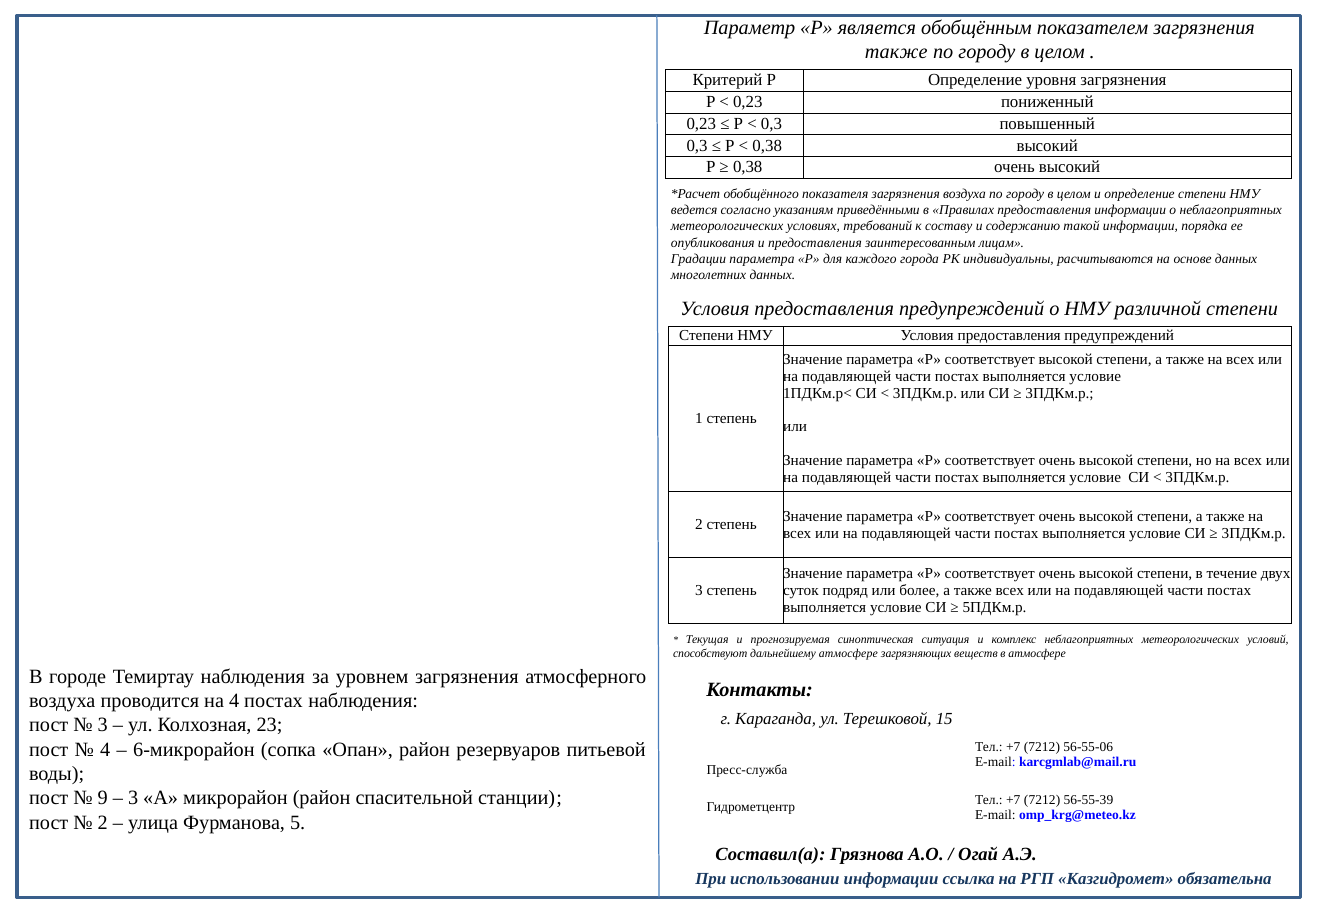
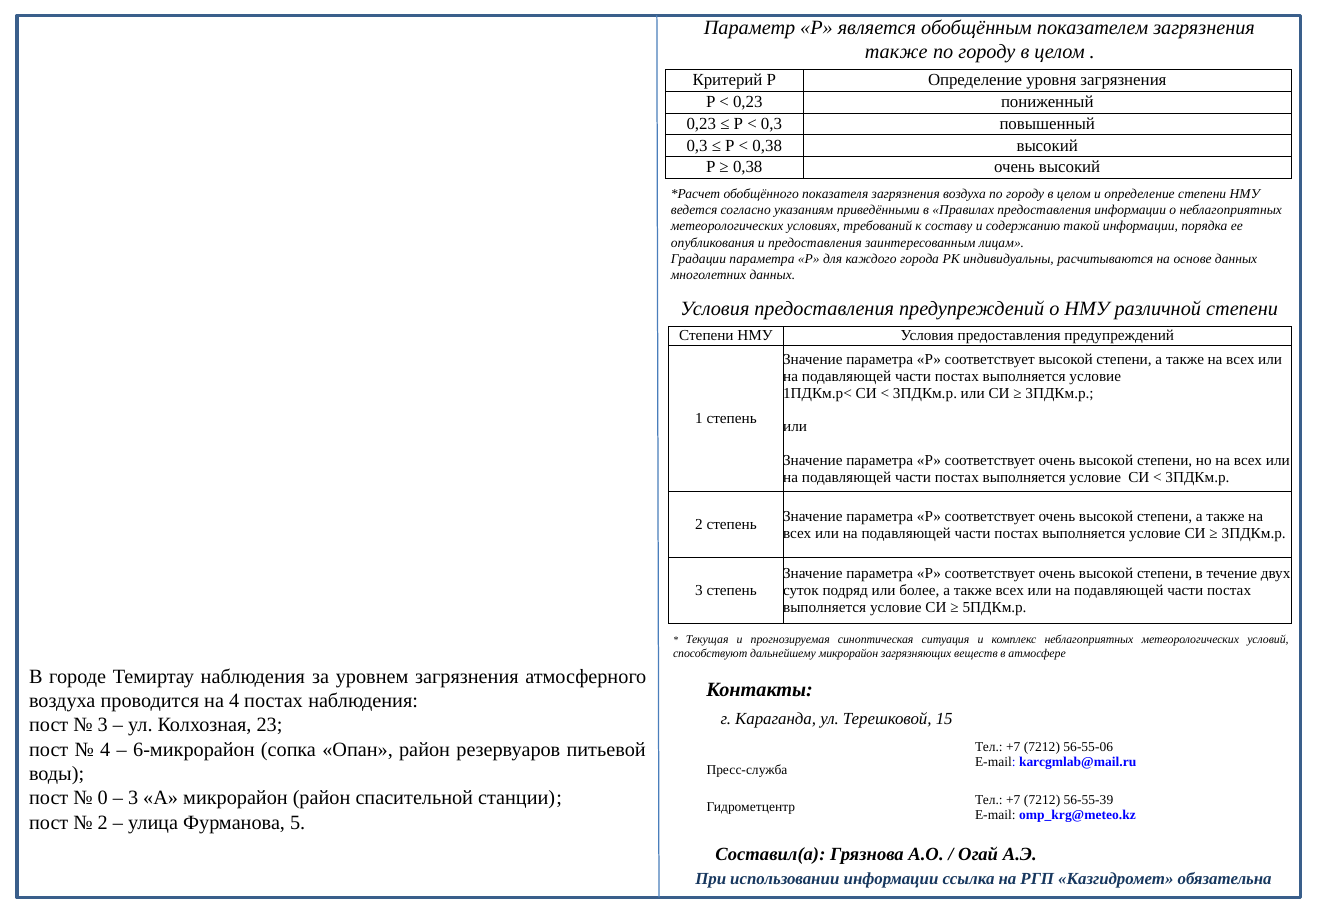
дальнейшему атмосфере: атмосфере -> микрорайон (848, 653)
9: 9 -> 0 (103, 798)
